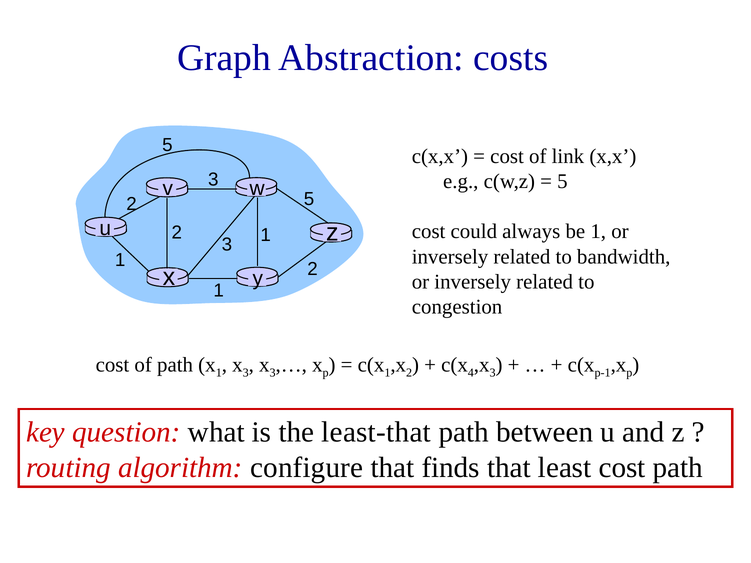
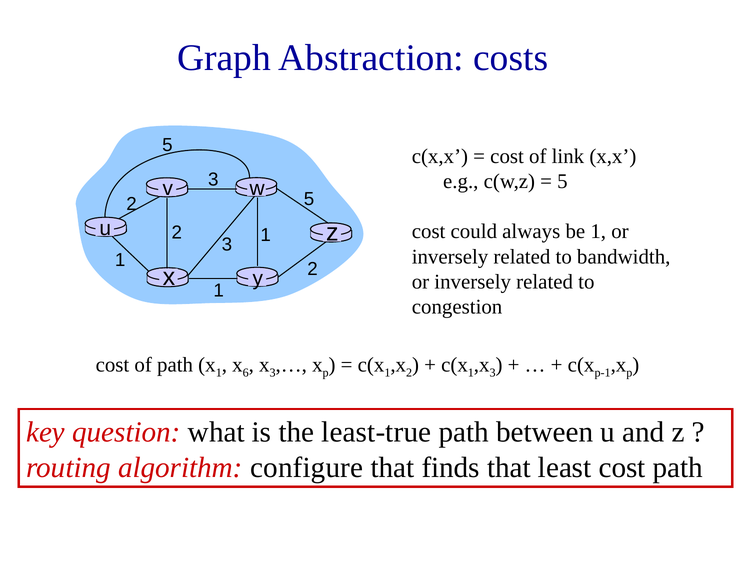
3: 3 -> 6 (246, 373)
4: 4 -> 1 (471, 373)
least-that: least-that -> least-true (376, 433)
